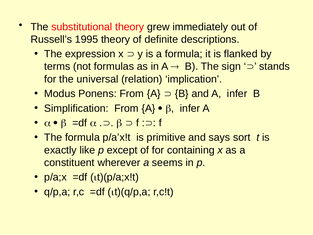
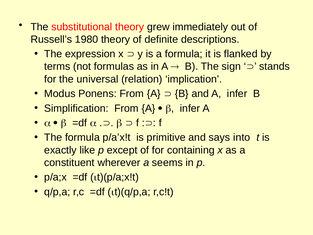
1995: 1995 -> 1980 (87, 39)
sort: sort -> into (242, 137)
